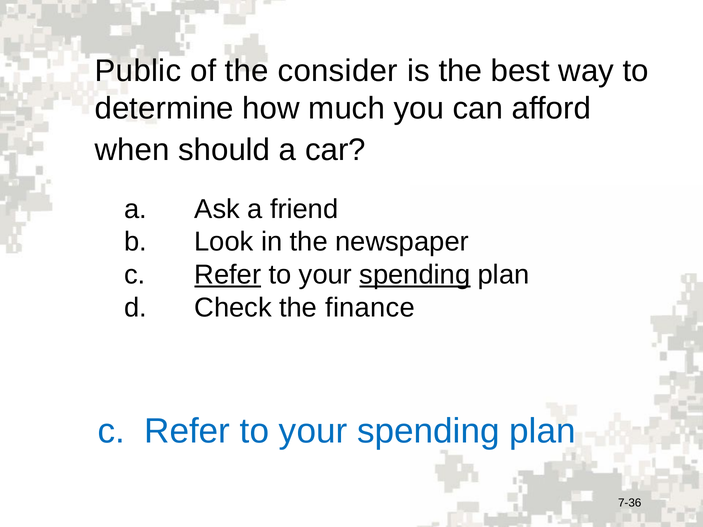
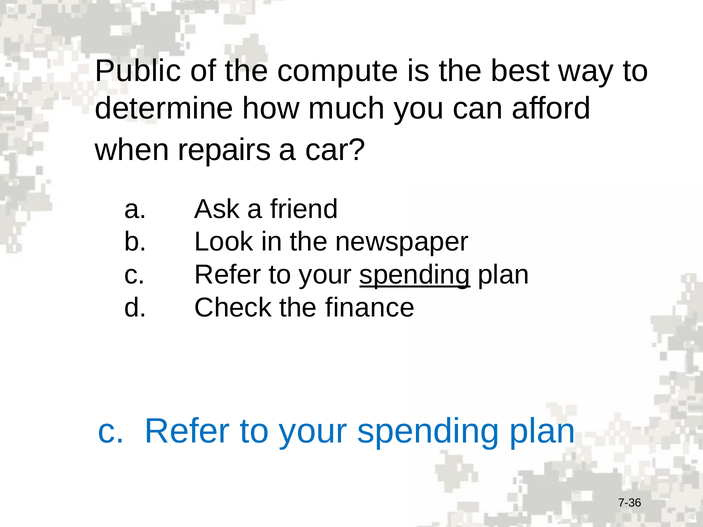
consider: consider -> compute (338, 71)
should: should -> repairs (224, 150)
Refer underline: present -> none (228, 275)
